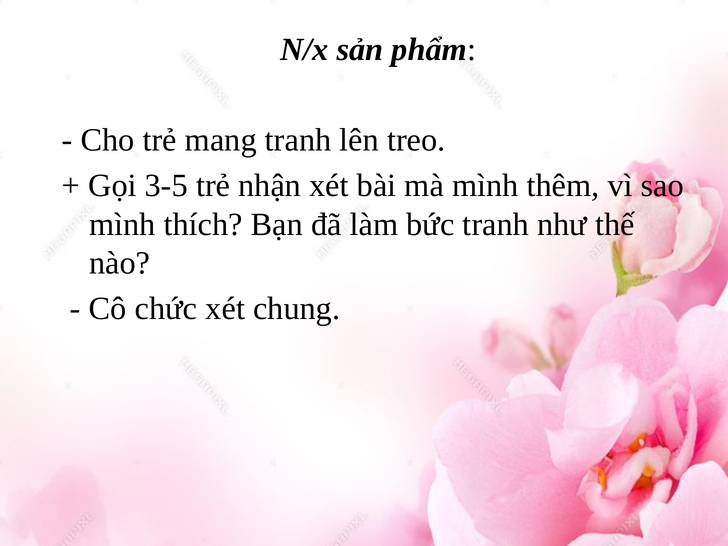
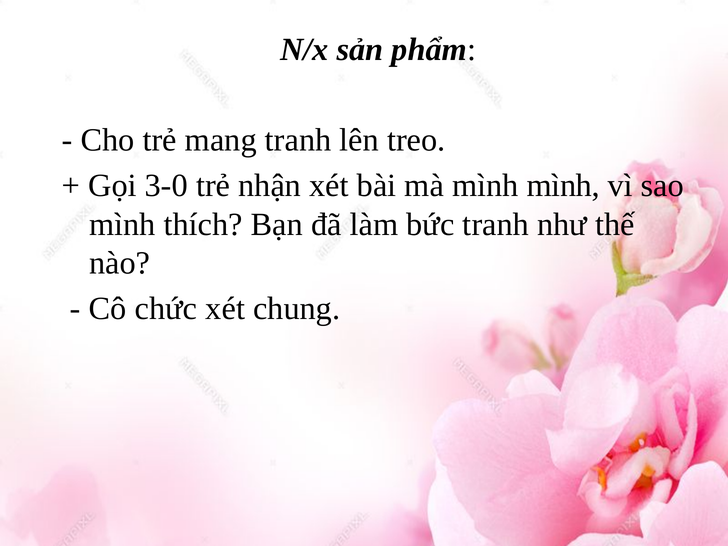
3-5: 3-5 -> 3-0 (166, 186)
mình thêm: thêm -> mình (563, 186)
